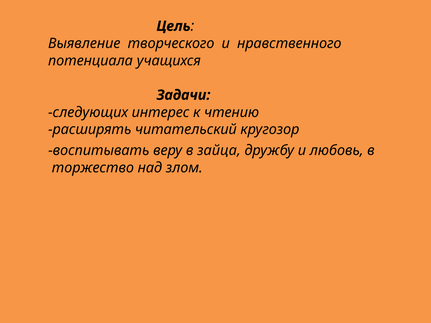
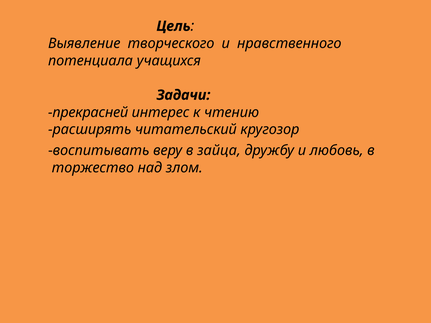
следующих: следующих -> прекрасней (88, 112)
